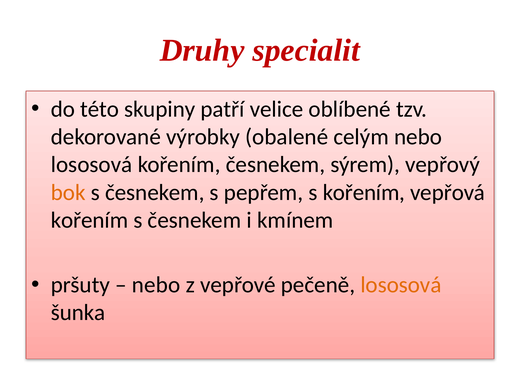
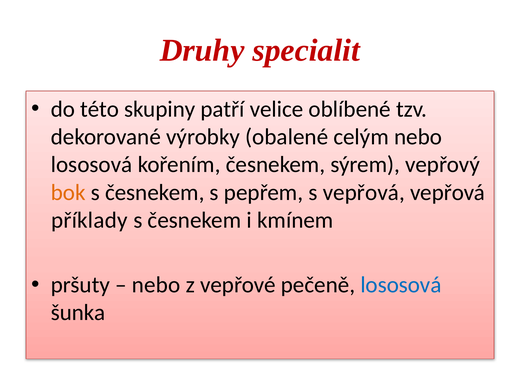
s kořením: kořením -> vepřová (364, 192)
kořením: kořením -> příklady (89, 220)
lososová colour: orange -> blue (401, 285)
